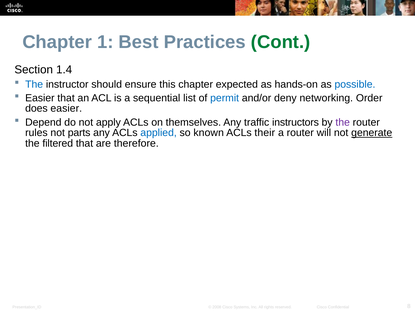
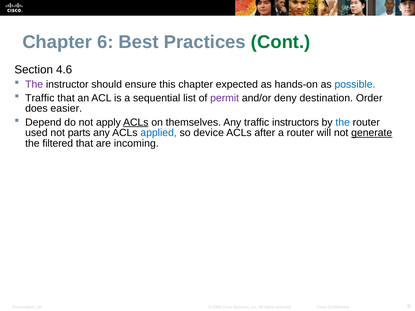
1: 1 -> 6 (105, 42)
1.4: 1.4 -> 4.6 (64, 70)
The colour: blue -> purple (34, 84)
Easier: Easier -> Traffic (40, 98)
permit colour: blue -> purple (225, 98)
networking: networking -> destination (326, 98)
ACLs underline: none -> present (136, 122)
the colour: purple -> blue (343, 122)
rules: rules -> used (36, 133)
known: known -> device (209, 133)
their: their -> after (265, 133)
therefore: therefore -> incoming (136, 144)
